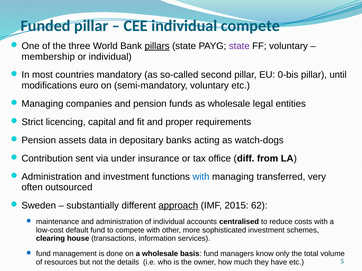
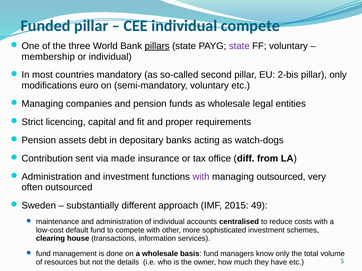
0-bis: 0-bis -> 2-bis (288, 75)
pillar until: until -> only (338, 75)
data: data -> debt (98, 140)
under: under -> made (123, 159)
with colour: blue -> purple (201, 177)
managing transferred: transferred -> outsourced (281, 177)
approach underline: present -> none (178, 206)
62: 62 -> 49 (259, 206)
